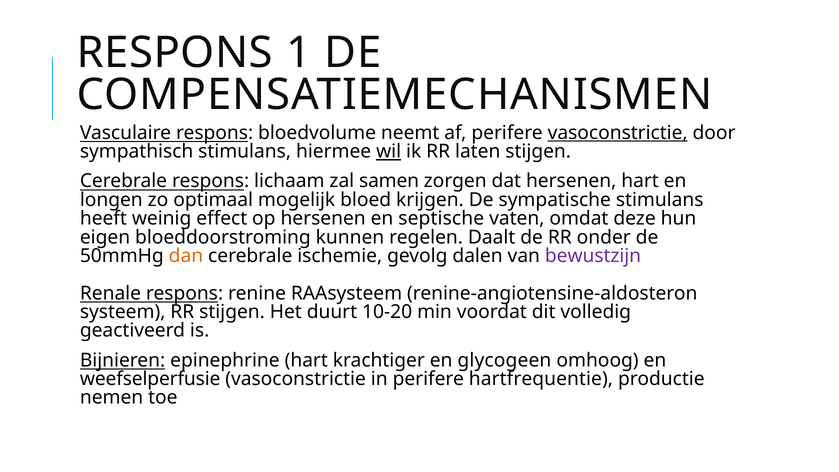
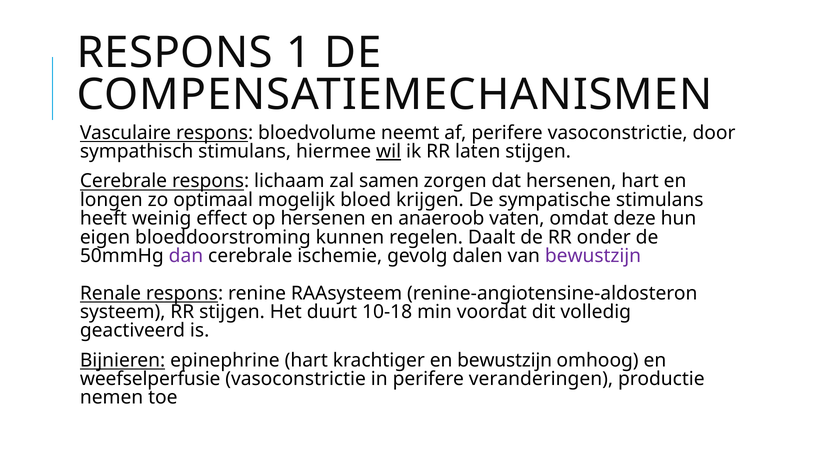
vasoconstrictie underline: present -> none (618, 133)
septische: septische -> anaeroob (441, 218)
dan colour: orange -> purple (186, 256)
10-20: 10-20 -> 10-18 (387, 312)
en glycogeen: glycogeen -> bewustzijn (505, 360)
hartfrequentie: hartfrequentie -> veranderingen (541, 379)
